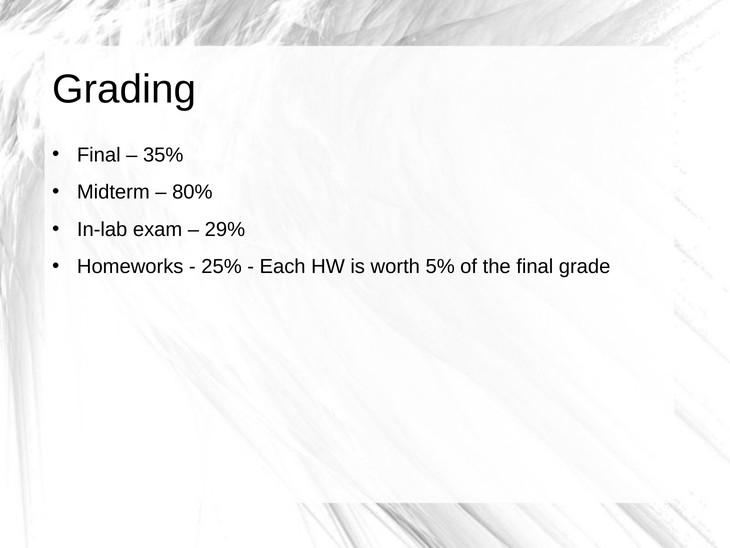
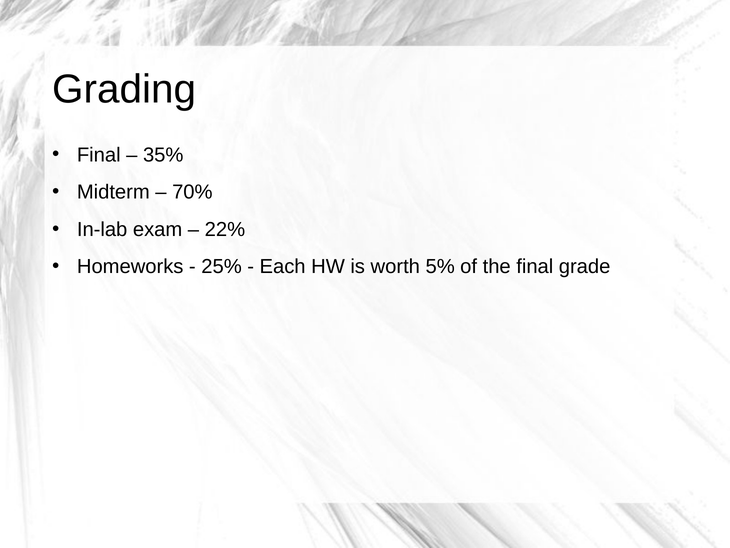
80%: 80% -> 70% (192, 192)
29%: 29% -> 22% (225, 229)
